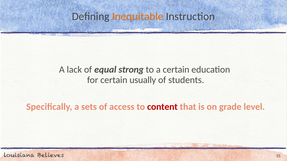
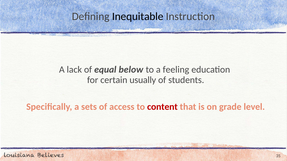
Inequitable colour: orange -> black (138, 16)
strong: strong -> below (131, 70)
a certain: certain -> feeling (176, 70)
